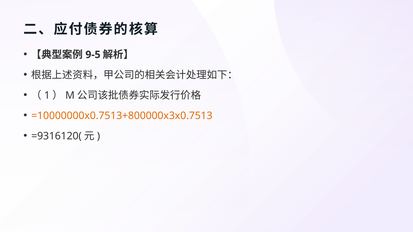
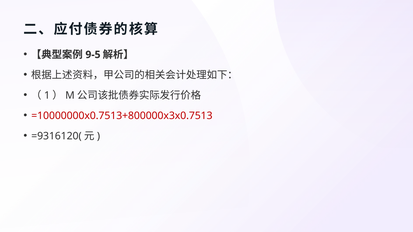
=10000000x0.7513+800000x3x0.7513 colour: orange -> red (122, 116)
